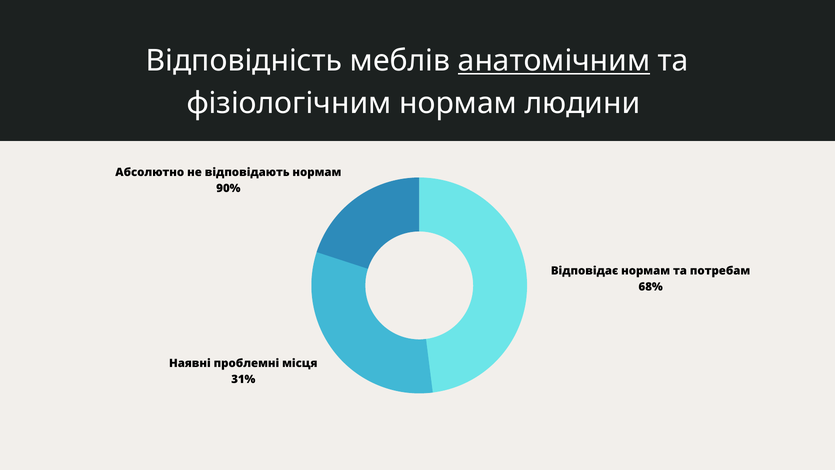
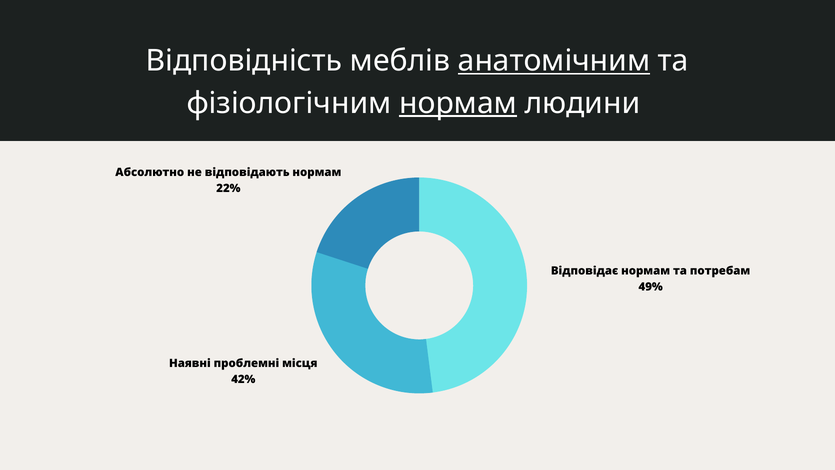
нормам underline: none -> present (458, 103)
90%: 90% -> 22% (228, 188)
68%: 68% -> 49% (651, 287)
31%: 31% -> 42% (243, 379)
